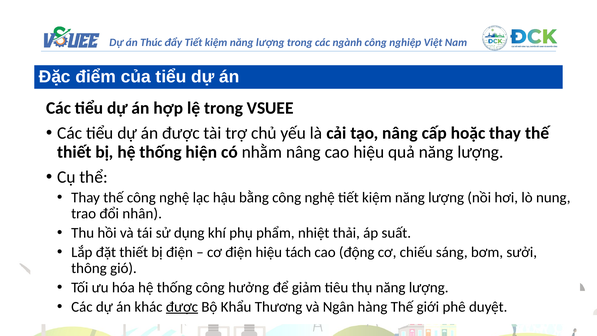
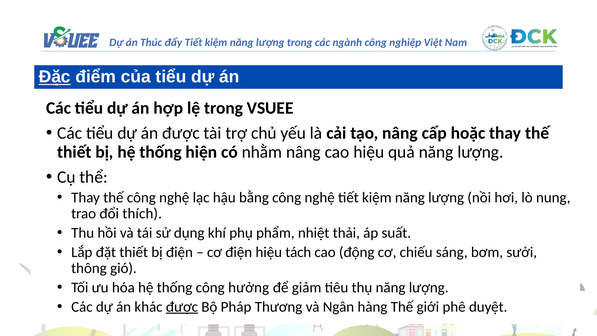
Đặc underline: none -> present (55, 77)
nhân: nhân -> thích (142, 214)
Khẩu: Khẩu -> Pháp (236, 307)
